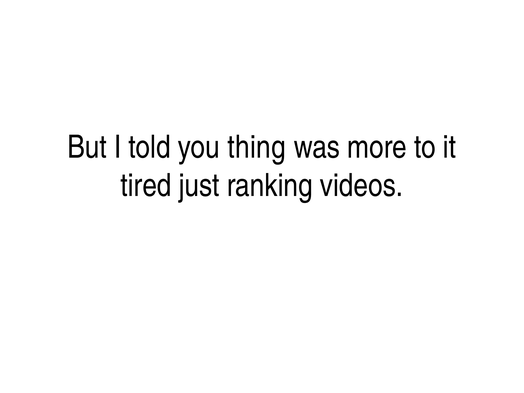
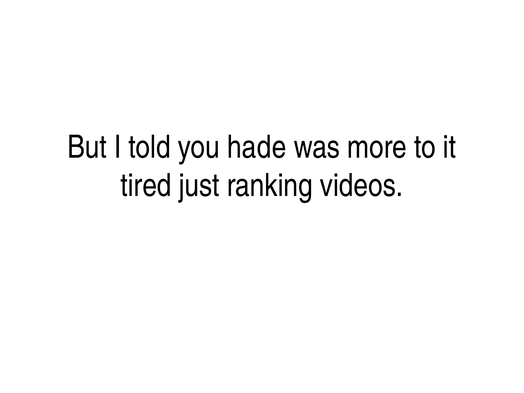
thing: thing -> hade (257, 147)
